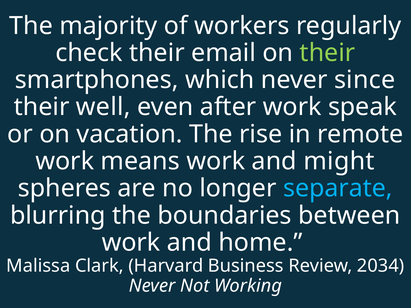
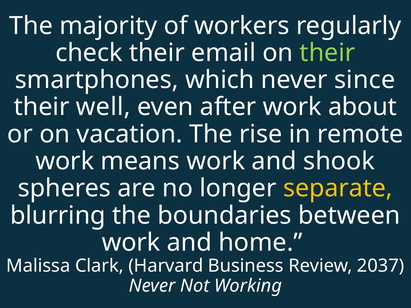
speak: speak -> about (362, 107)
might: might -> shook (339, 161)
separate colour: light blue -> yellow (338, 188)
2034: 2034 -> 2037 (381, 266)
